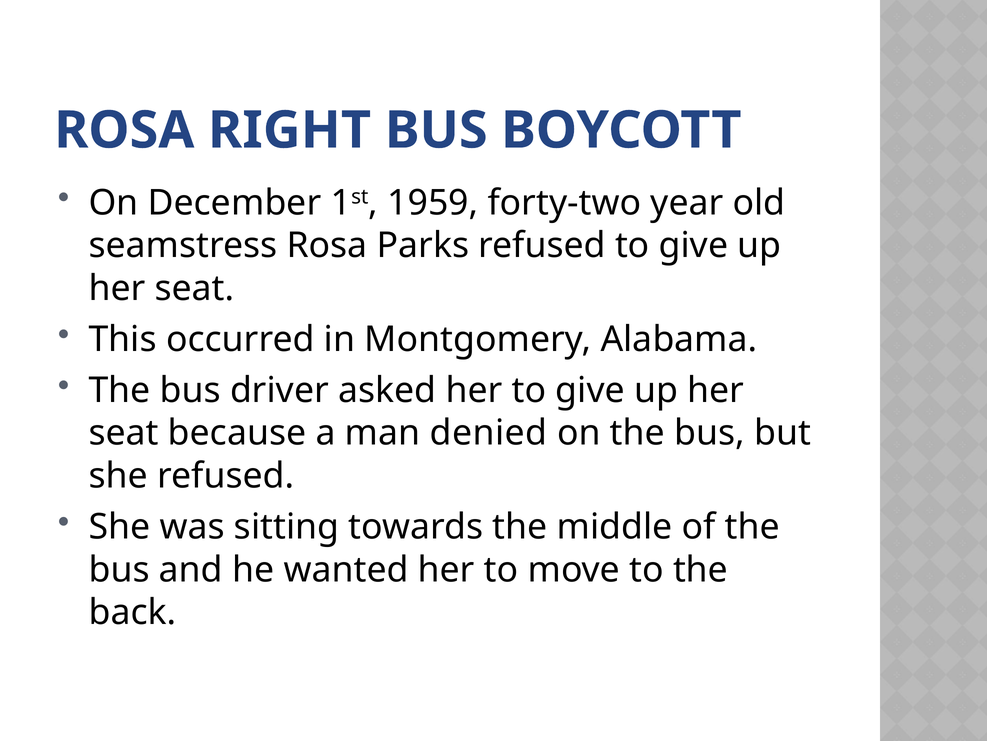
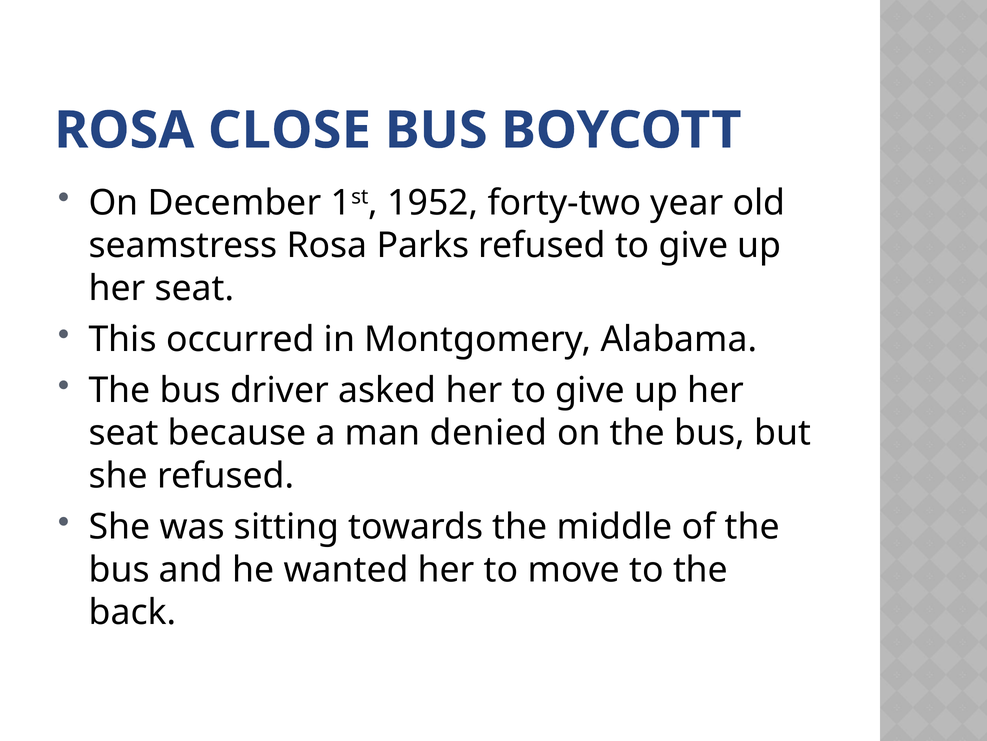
RIGHT: RIGHT -> CLOSE (289, 130)
1959: 1959 -> 1952 (433, 203)
